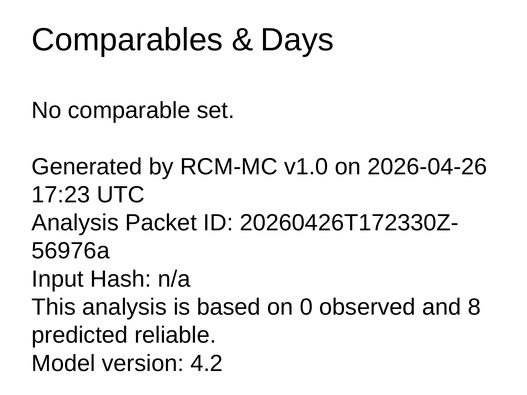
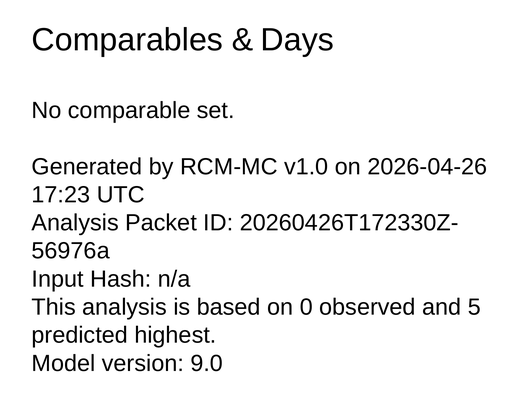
8: 8 -> 5 (474, 307)
reliable: reliable -> highest (175, 335)
4.2: 4.2 -> 9.0 (207, 364)
